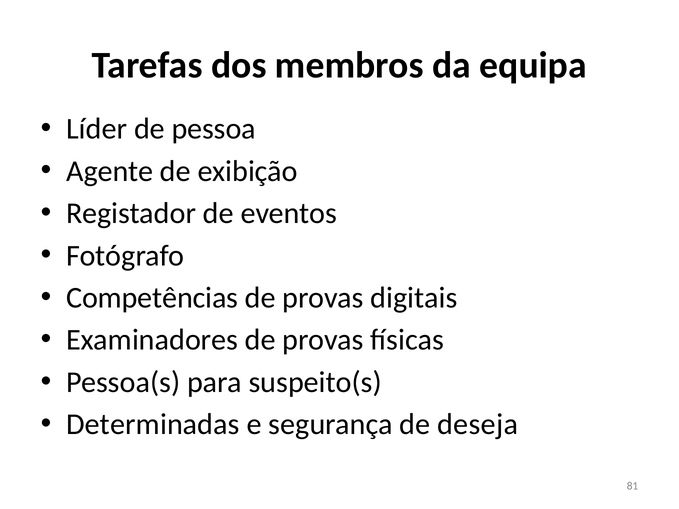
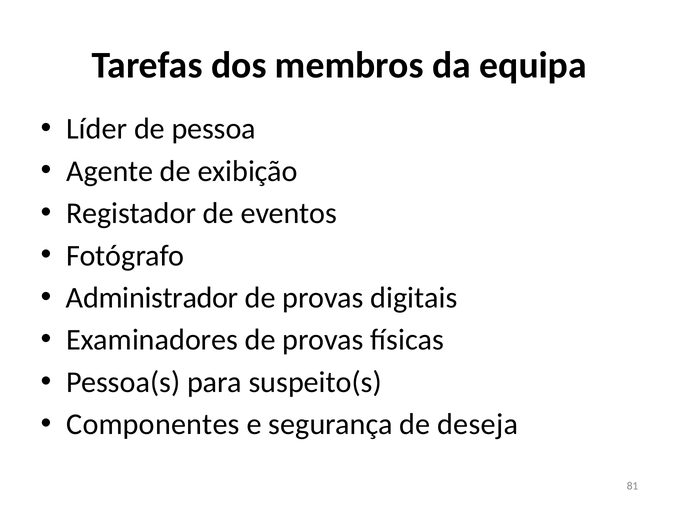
Competências: Competências -> Administrador (152, 298)
Determinadas: Determinadas -> Componentes (153, 425)
